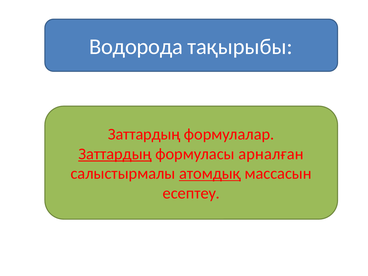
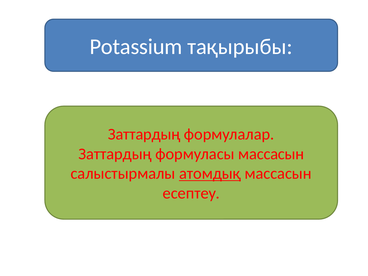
Водорода: Водорода -> Potassium (136, 47)
Заттардың underline: present -> none (115, 154)
формуласы арналған: арналған -> массасын (271, 154)
